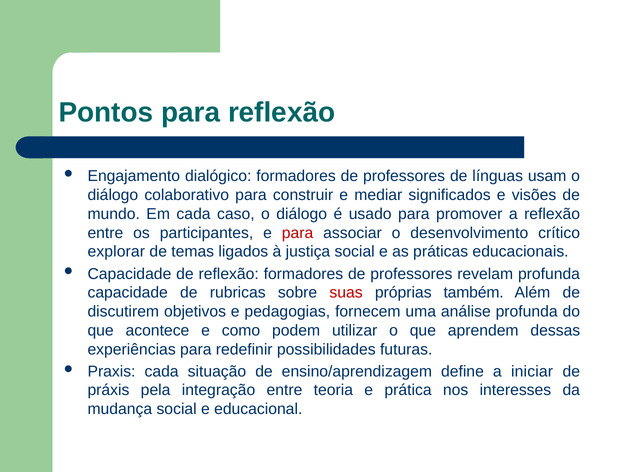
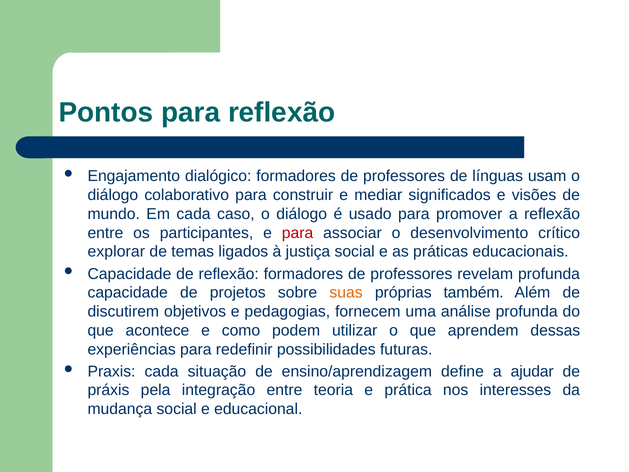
rubricas: rubricas -> projetos (238, 293)
suas colour: red -> orange (346, 293)
iniciar: iniciar -> ajudar (532, 371)
